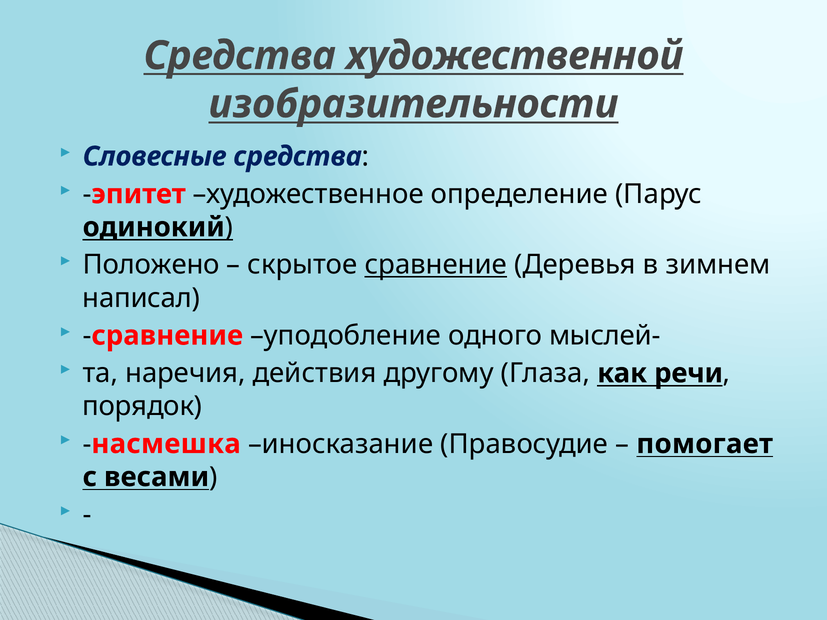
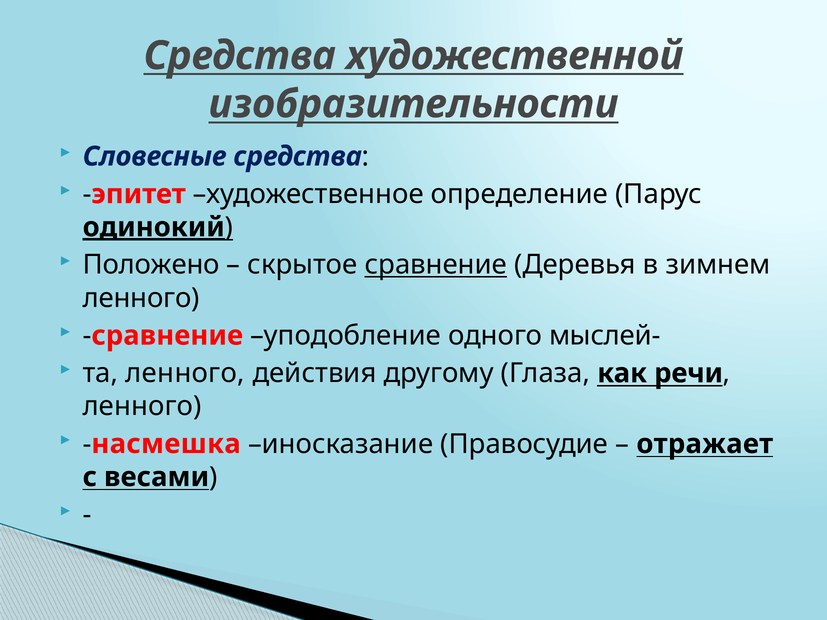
одинокий underline: none -> present (154, 227)
написал: написал -> ленного (141, 298)
та наречия: наречия -> ленного (185, 373)
порядок: порядок -> ленного (142, 406)
помогает: помогает -> отражает (705, 444)
